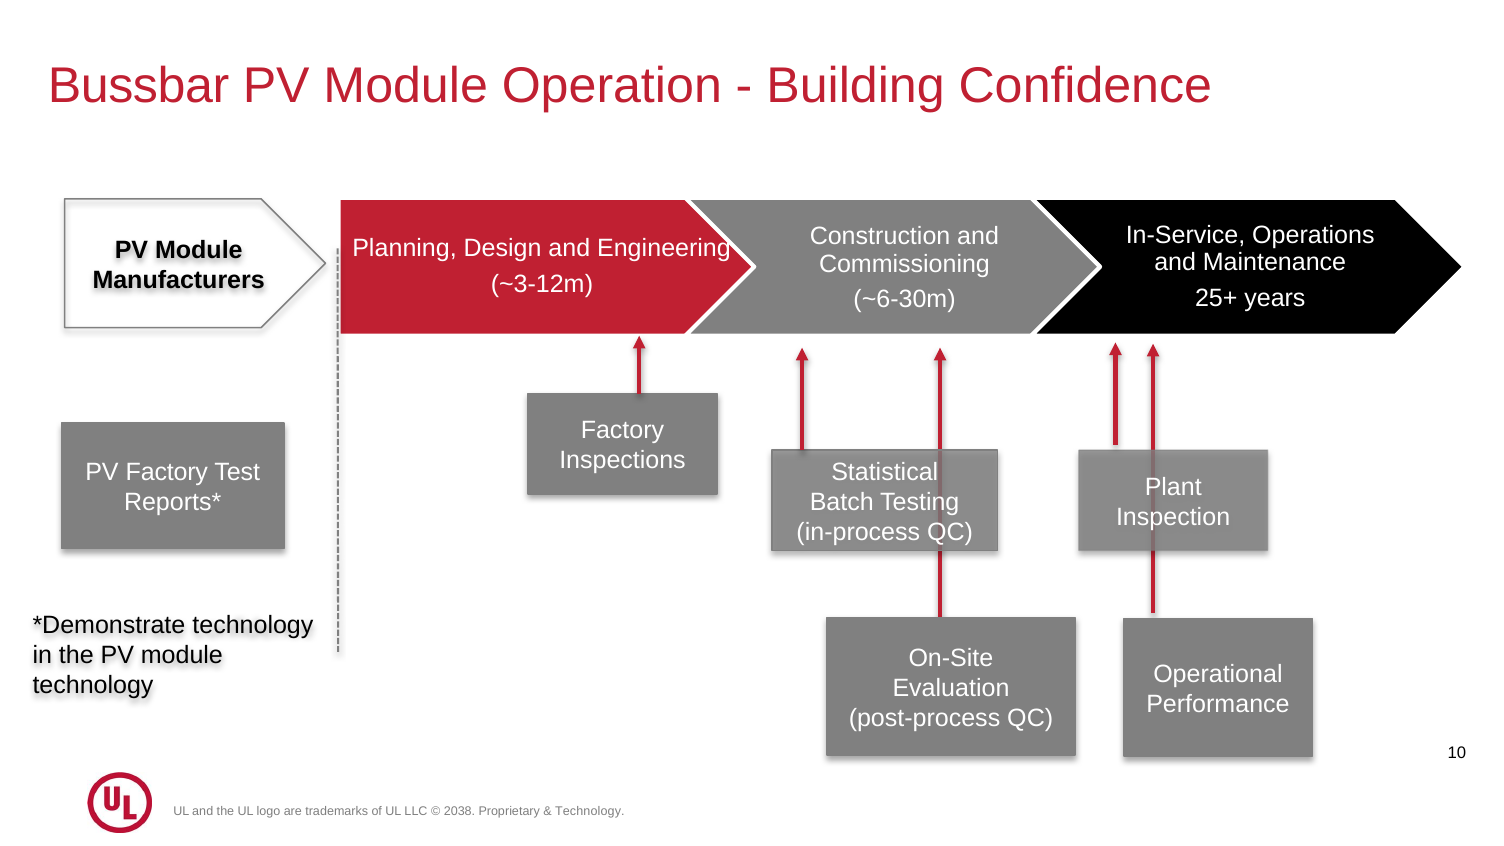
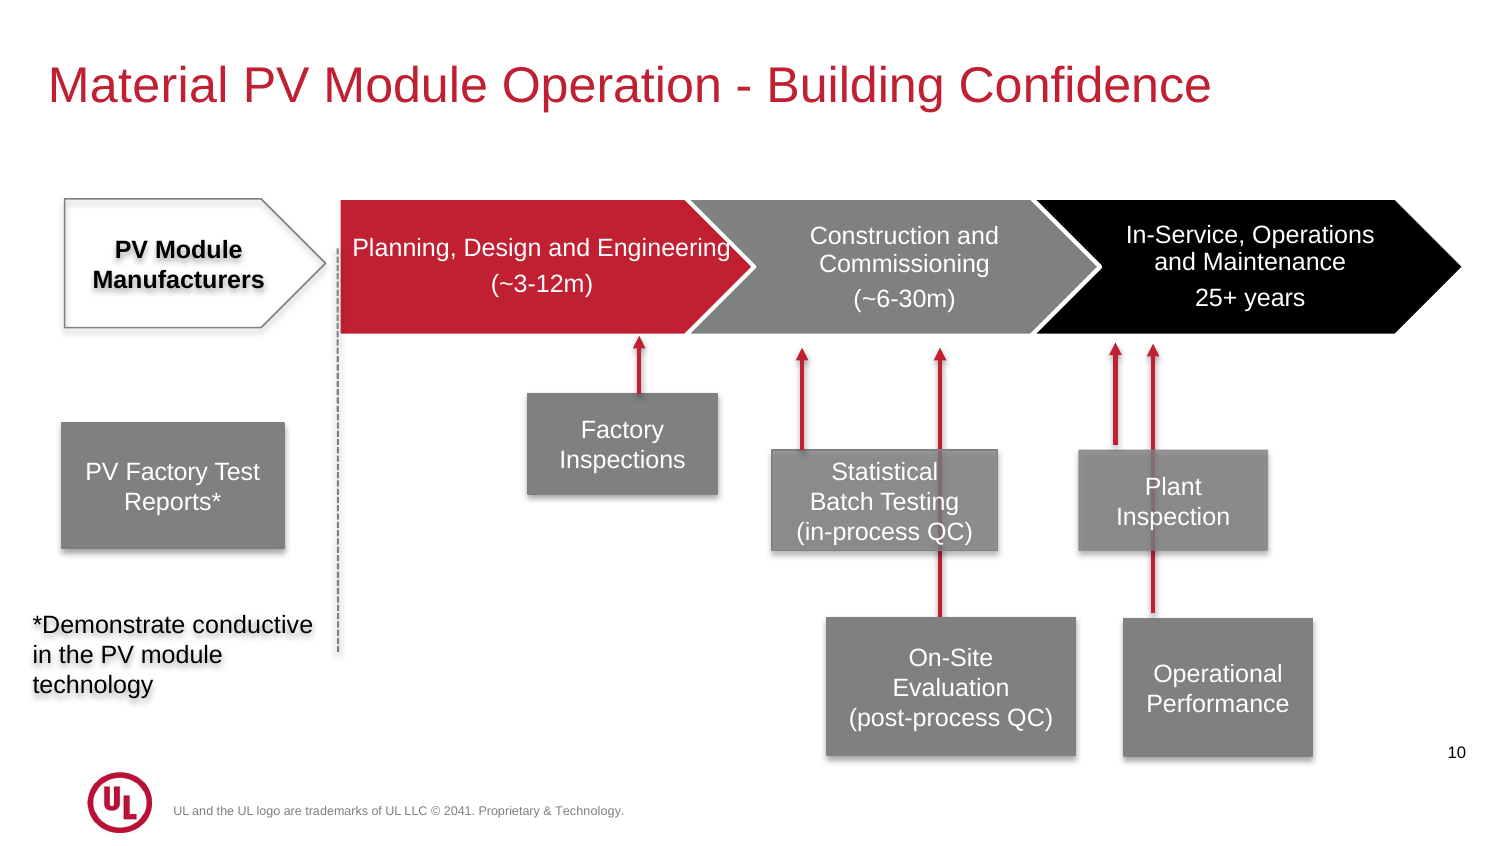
Bussbar: Bussbar -> Material (138, 86)
technology: technology -> conductive (253, 625)
2038: 2038 -> 2041 (459, 812)
